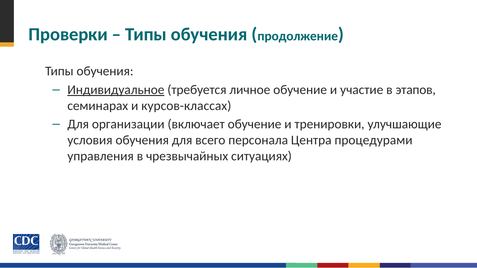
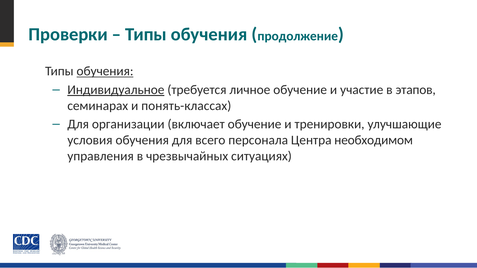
обучения underline: none -> present (105, 71)
курсов-классах: курсов-классах -> понять-классах (186, 106)
процедурами: процедурами -> необходимом (374, 140)
